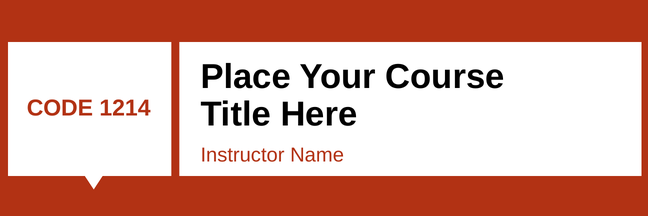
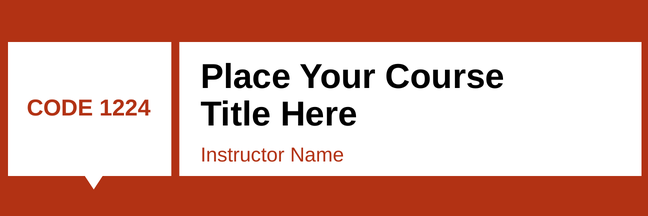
1214: 1214 -> 1224 (125, 108)
